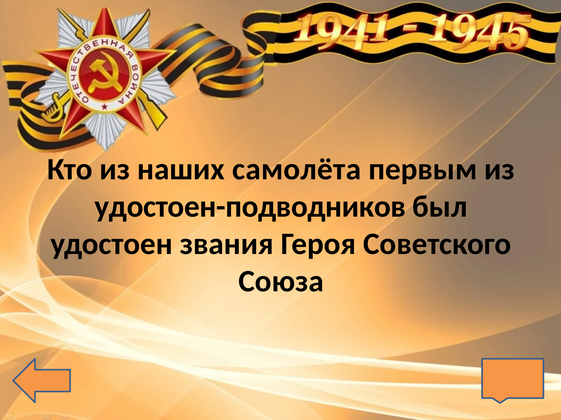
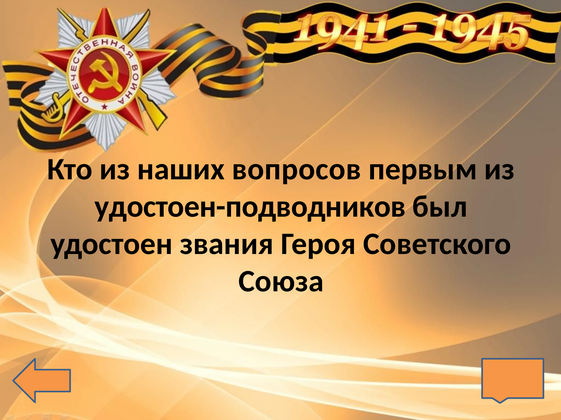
самолёта: самолёта -> вопросов (297, 169)
